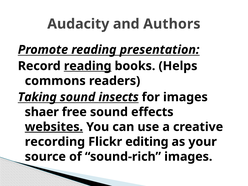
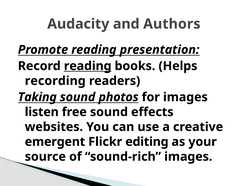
commons: commons -> recording (55, 81)
insects: insects -> photos (119, 97)
shaer: shaer -> listen (42, 112)
websites underline: present -> none (54, 127)
recording: recording -> emergent (55, 142)
